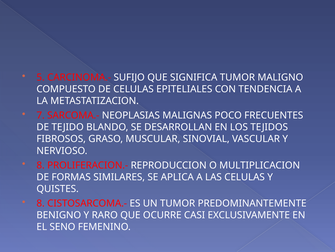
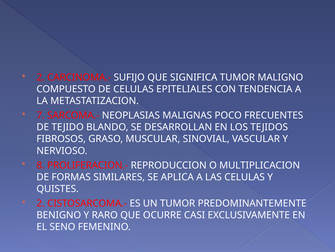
5: 5 -> 2 (41, 77)
8: 8 -> 2 (41, 203)
